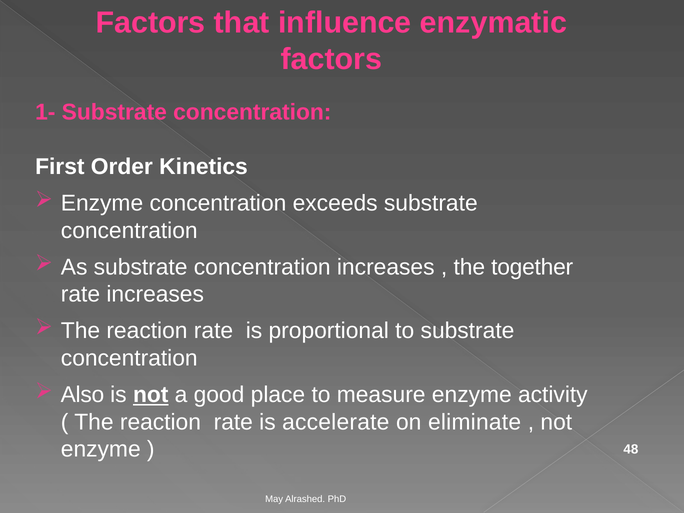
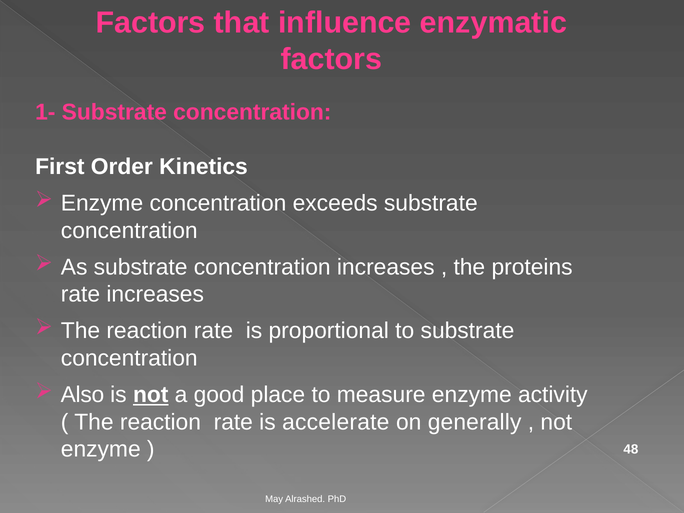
together: together -> proteins (532, 267)
eliminate: eliminate -> generally (475, 422)
